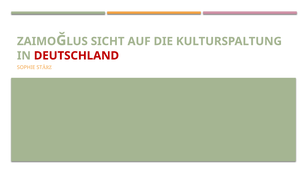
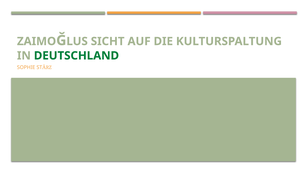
DEUTSCHLAND colour: red -> green (76, 56)
